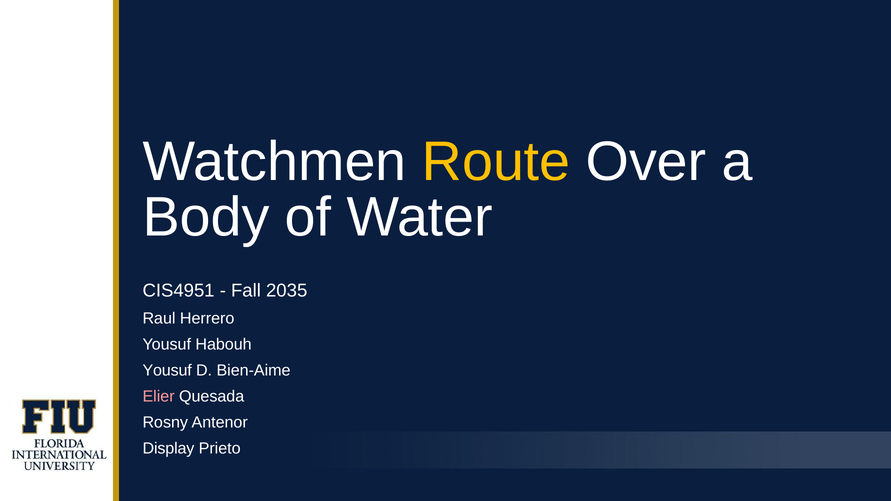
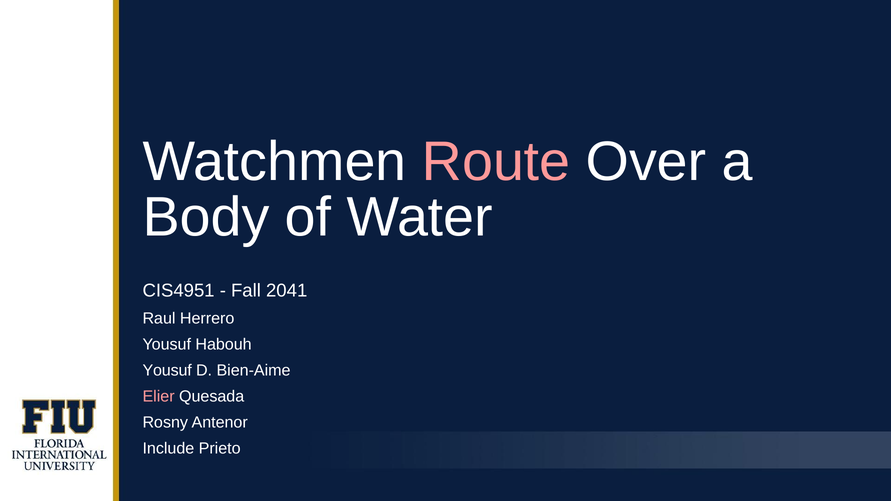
Route colour: yellow -> pink (496, 162)
2035: 2035 -> 2041 (287, 291)
Display: Display -> Include (168, 449)
